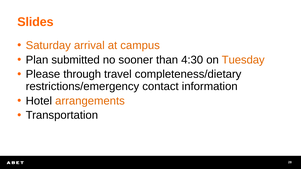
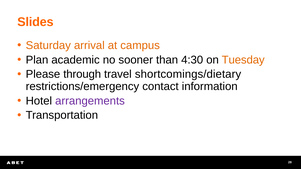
submitted: submitted -> academic (76, 60)
completeness/dietary: completeness/dietary -> shortcomings/dietary (188, 74)
arrangements colour: orange -> purple (90, 101)
